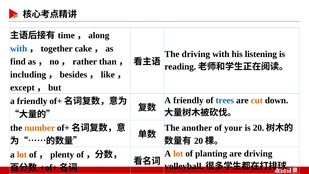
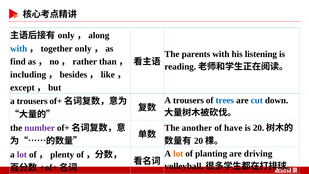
time: time -> only (66, 35)
cake: cake -> only (83, 48)
The driving: driving -> parents (196, 54)
friendly: friendly -> trousers (188, 100)
cut colour: orange -> blue (257, 100)
friendly: friendly -> trousers (32, 101)
number colour: orange -> purple (40, 128)
your: your -> have (233, 128)
lot colour: orange -> purple (22, 154)
